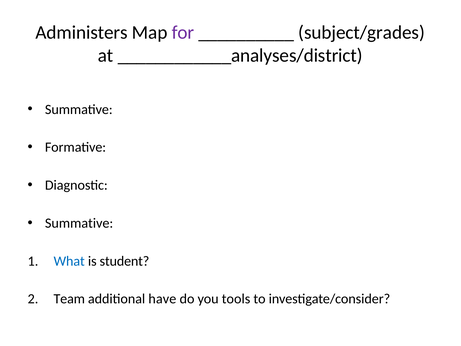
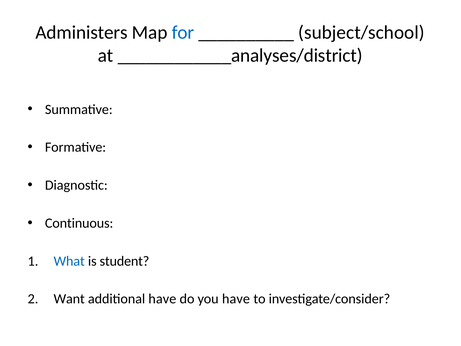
for colour: purple -> blue (183, 32)
subject/grades: subject/grades -> subject/school (361, 32)
Summative: Summative -> Continuous (79, 223)
Team: Team -> Want (69, 299)
you tools: tools -> have (236, 299)
